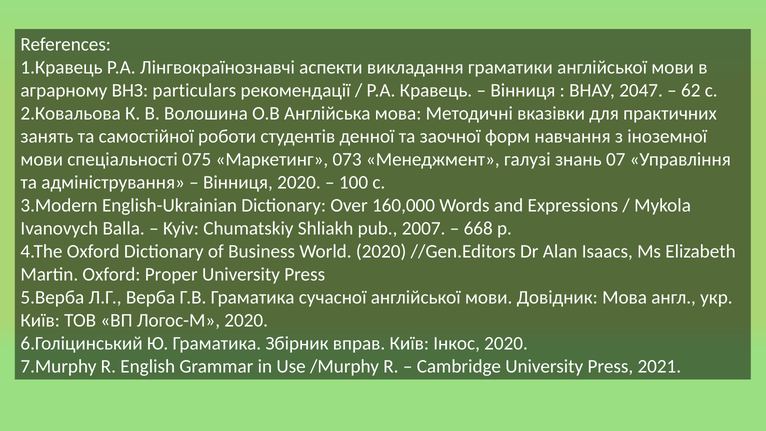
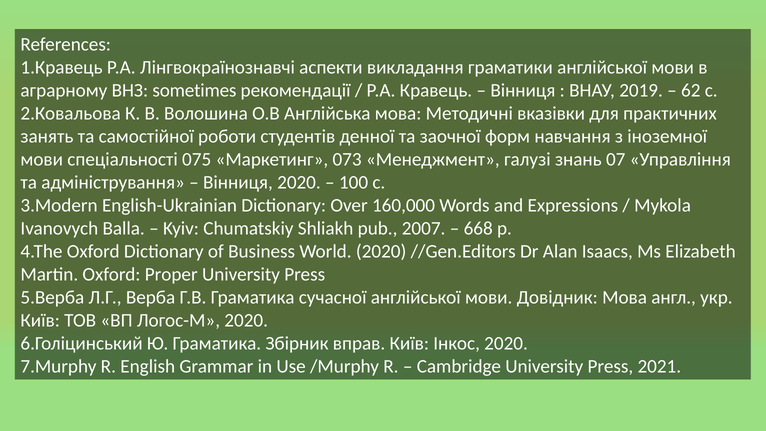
particulars: particulars -> sometimes (194, 91)
2047: 2047 -> 2019 (641, 91)
